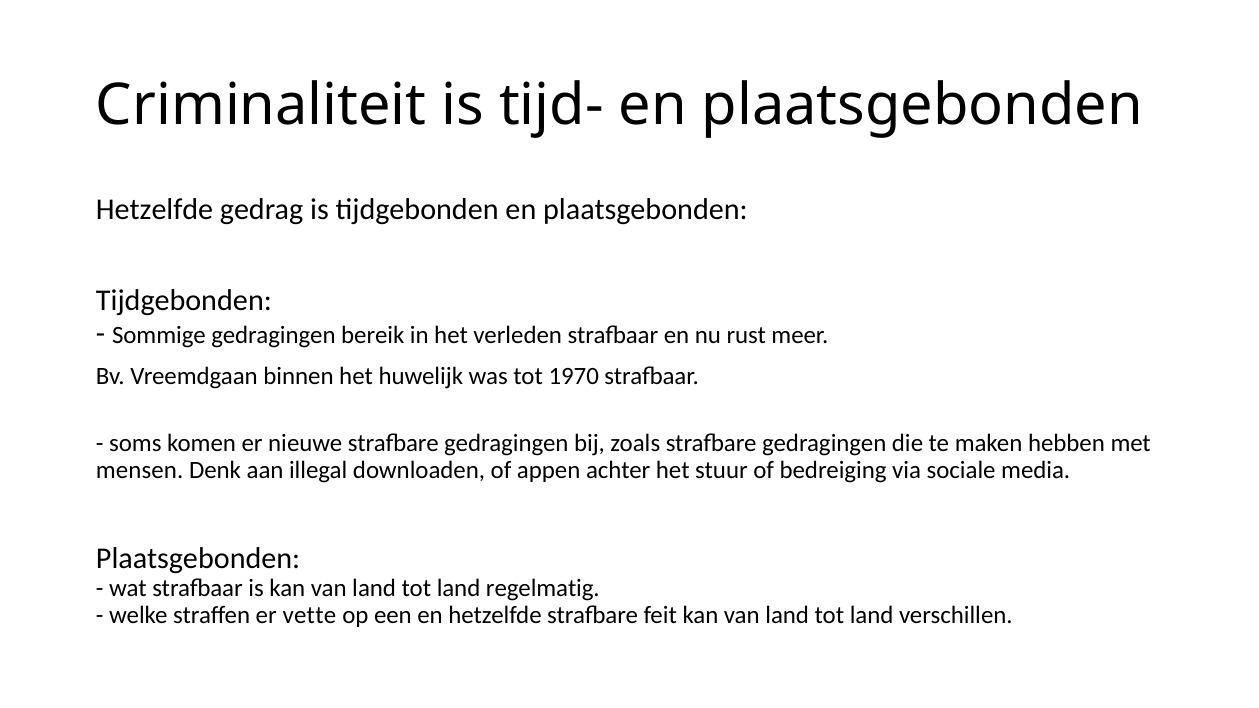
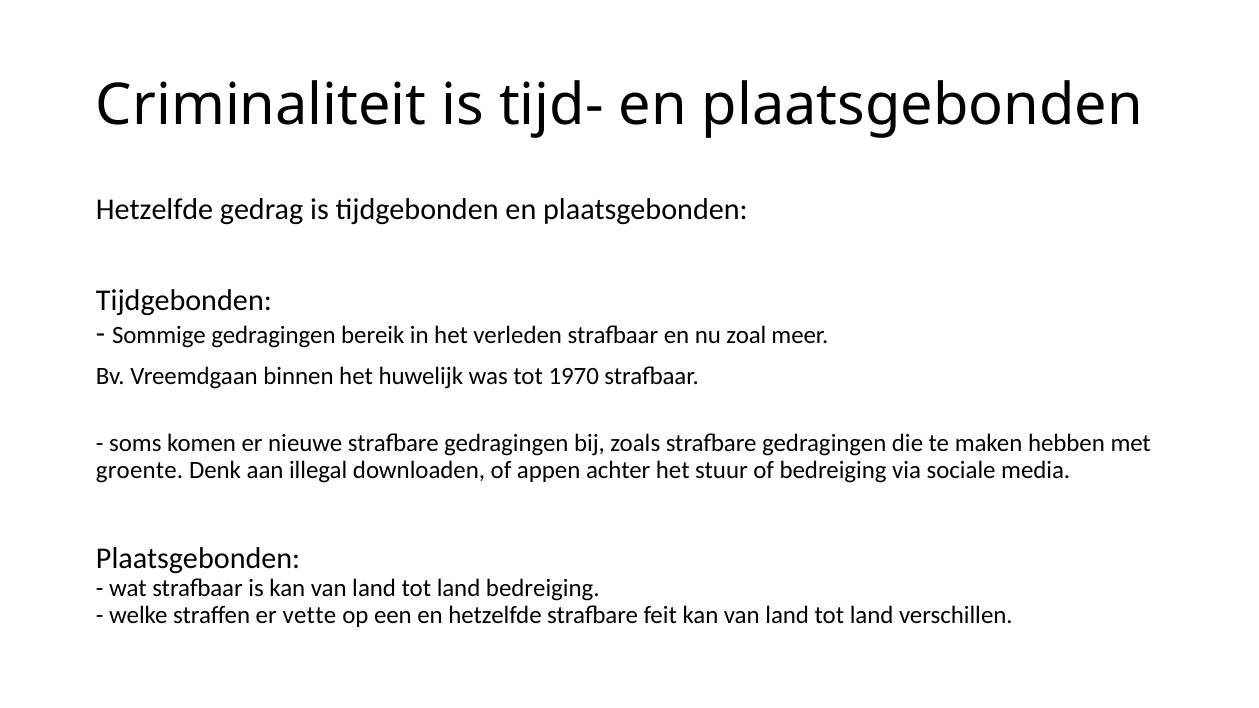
rust: rust -> zoal (746, 335)
mensen: mensen -> groente (140, 470)
land regelmatig: regelmatig -> bedreiging (543, 588)
